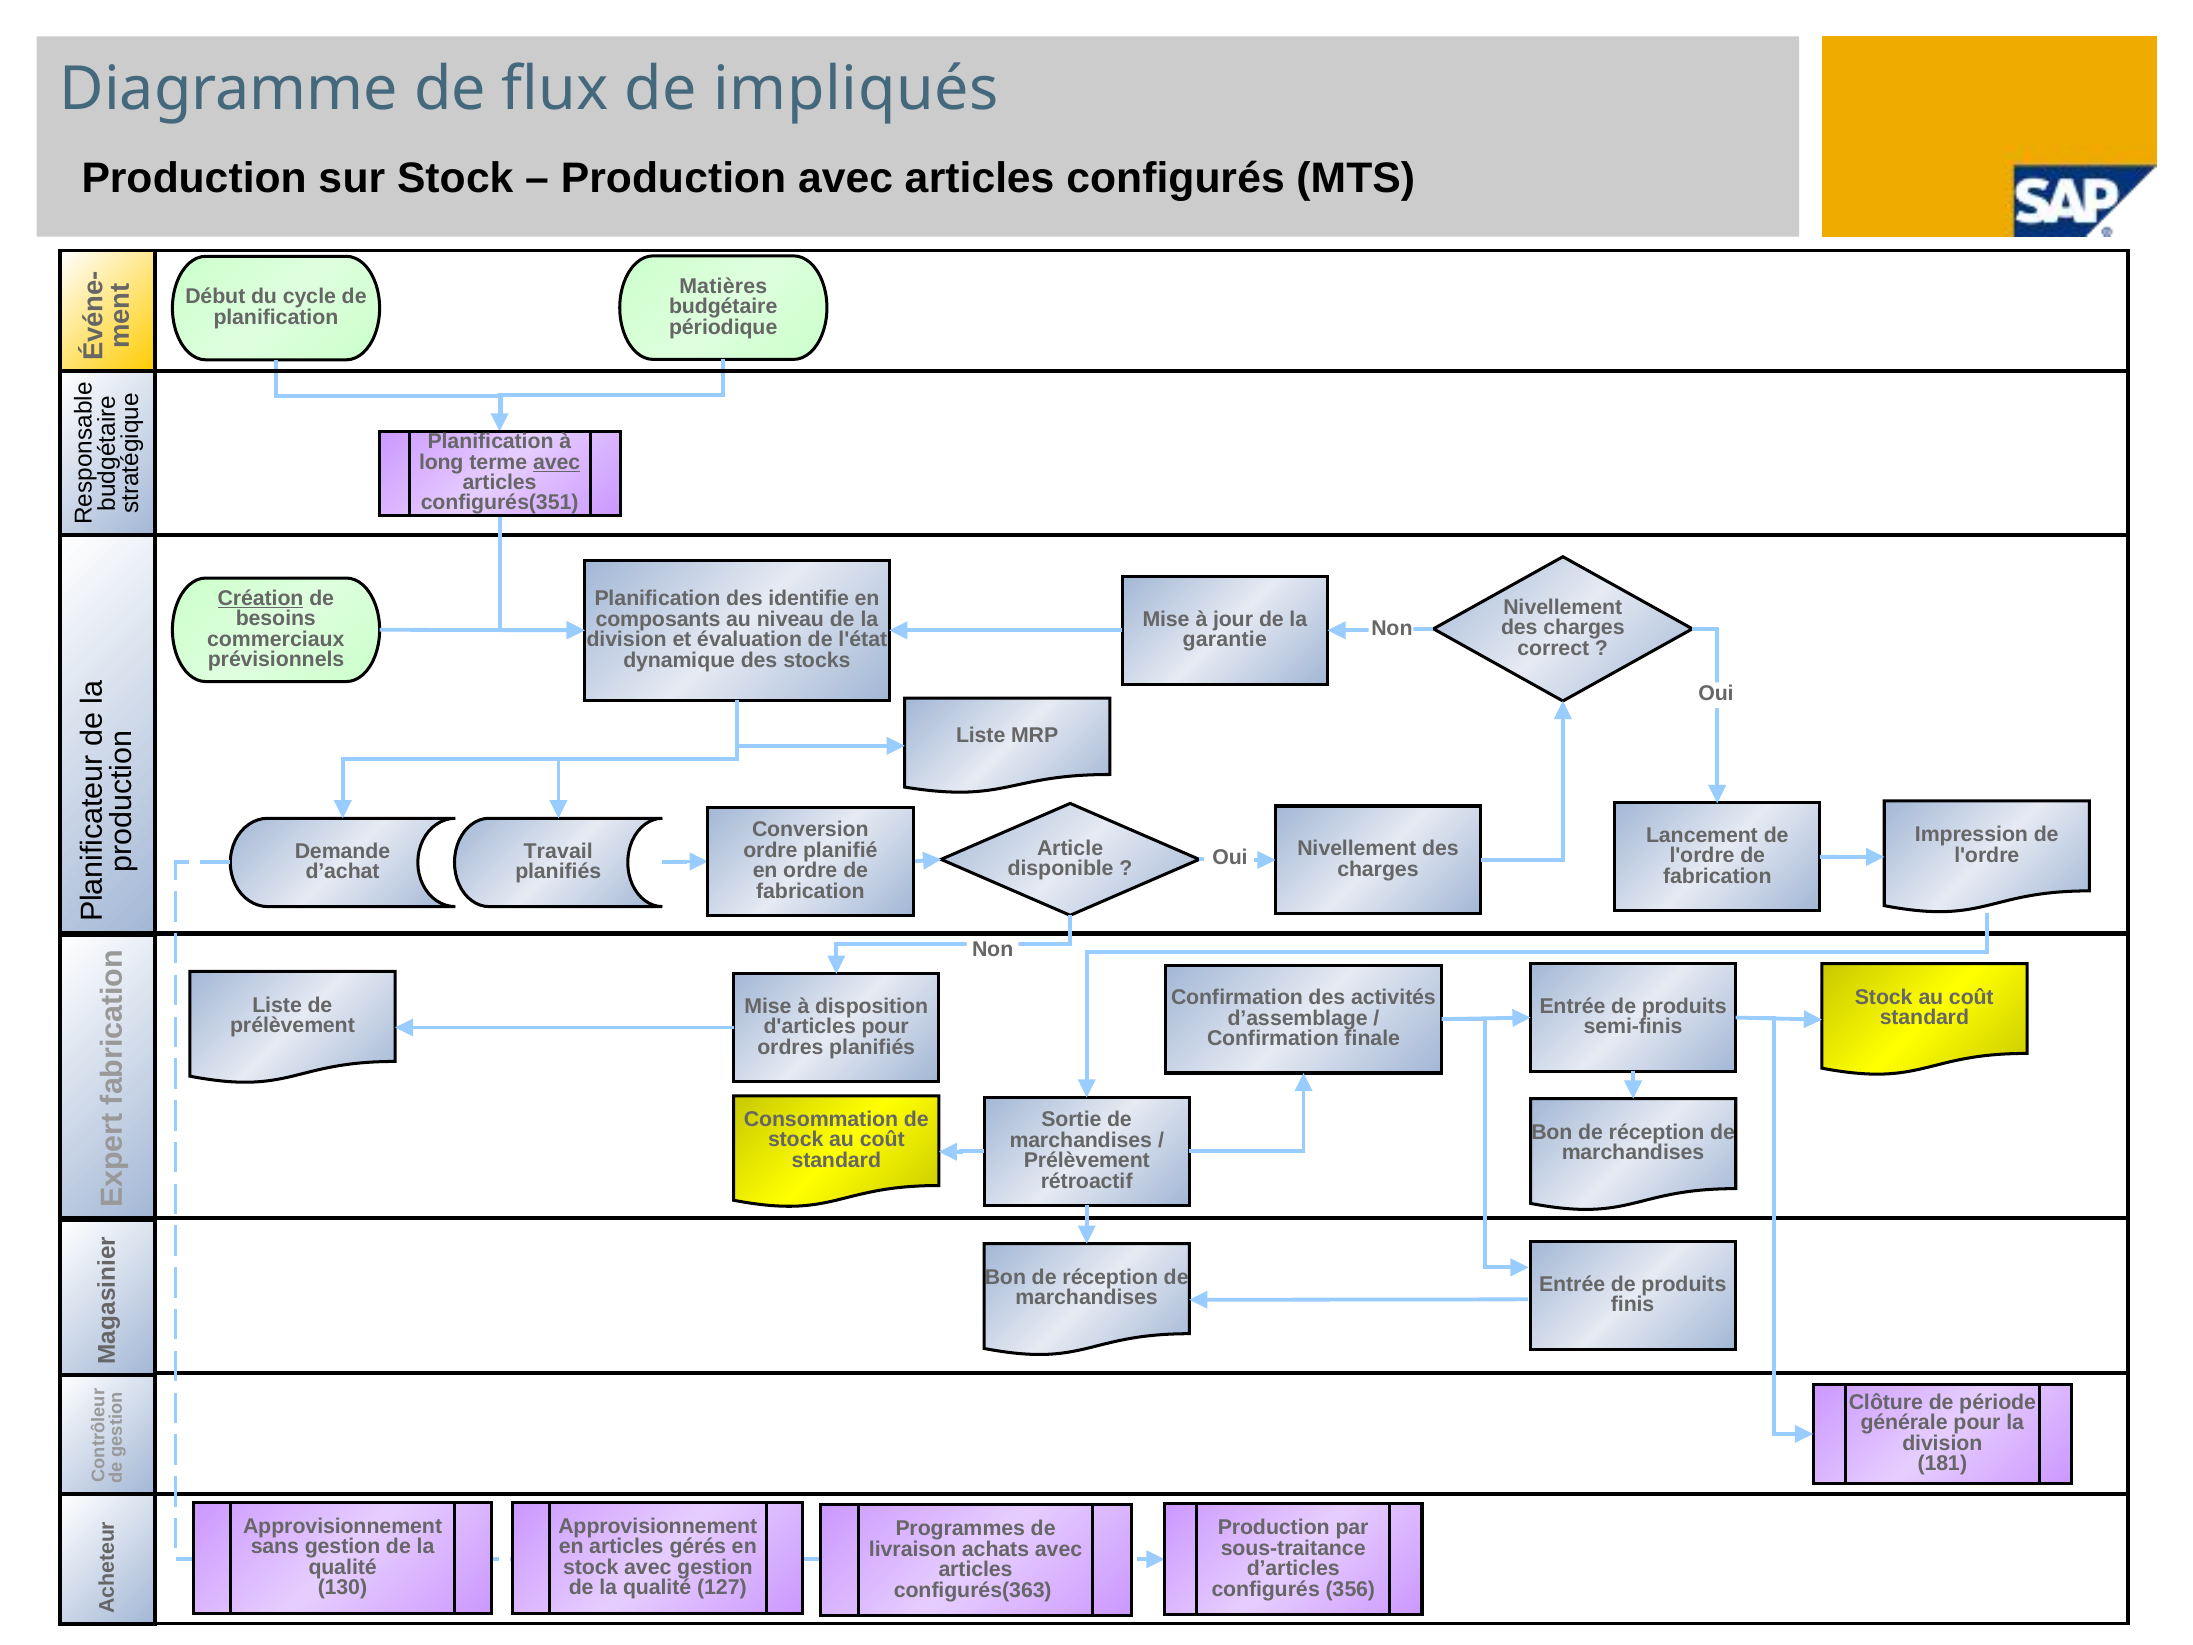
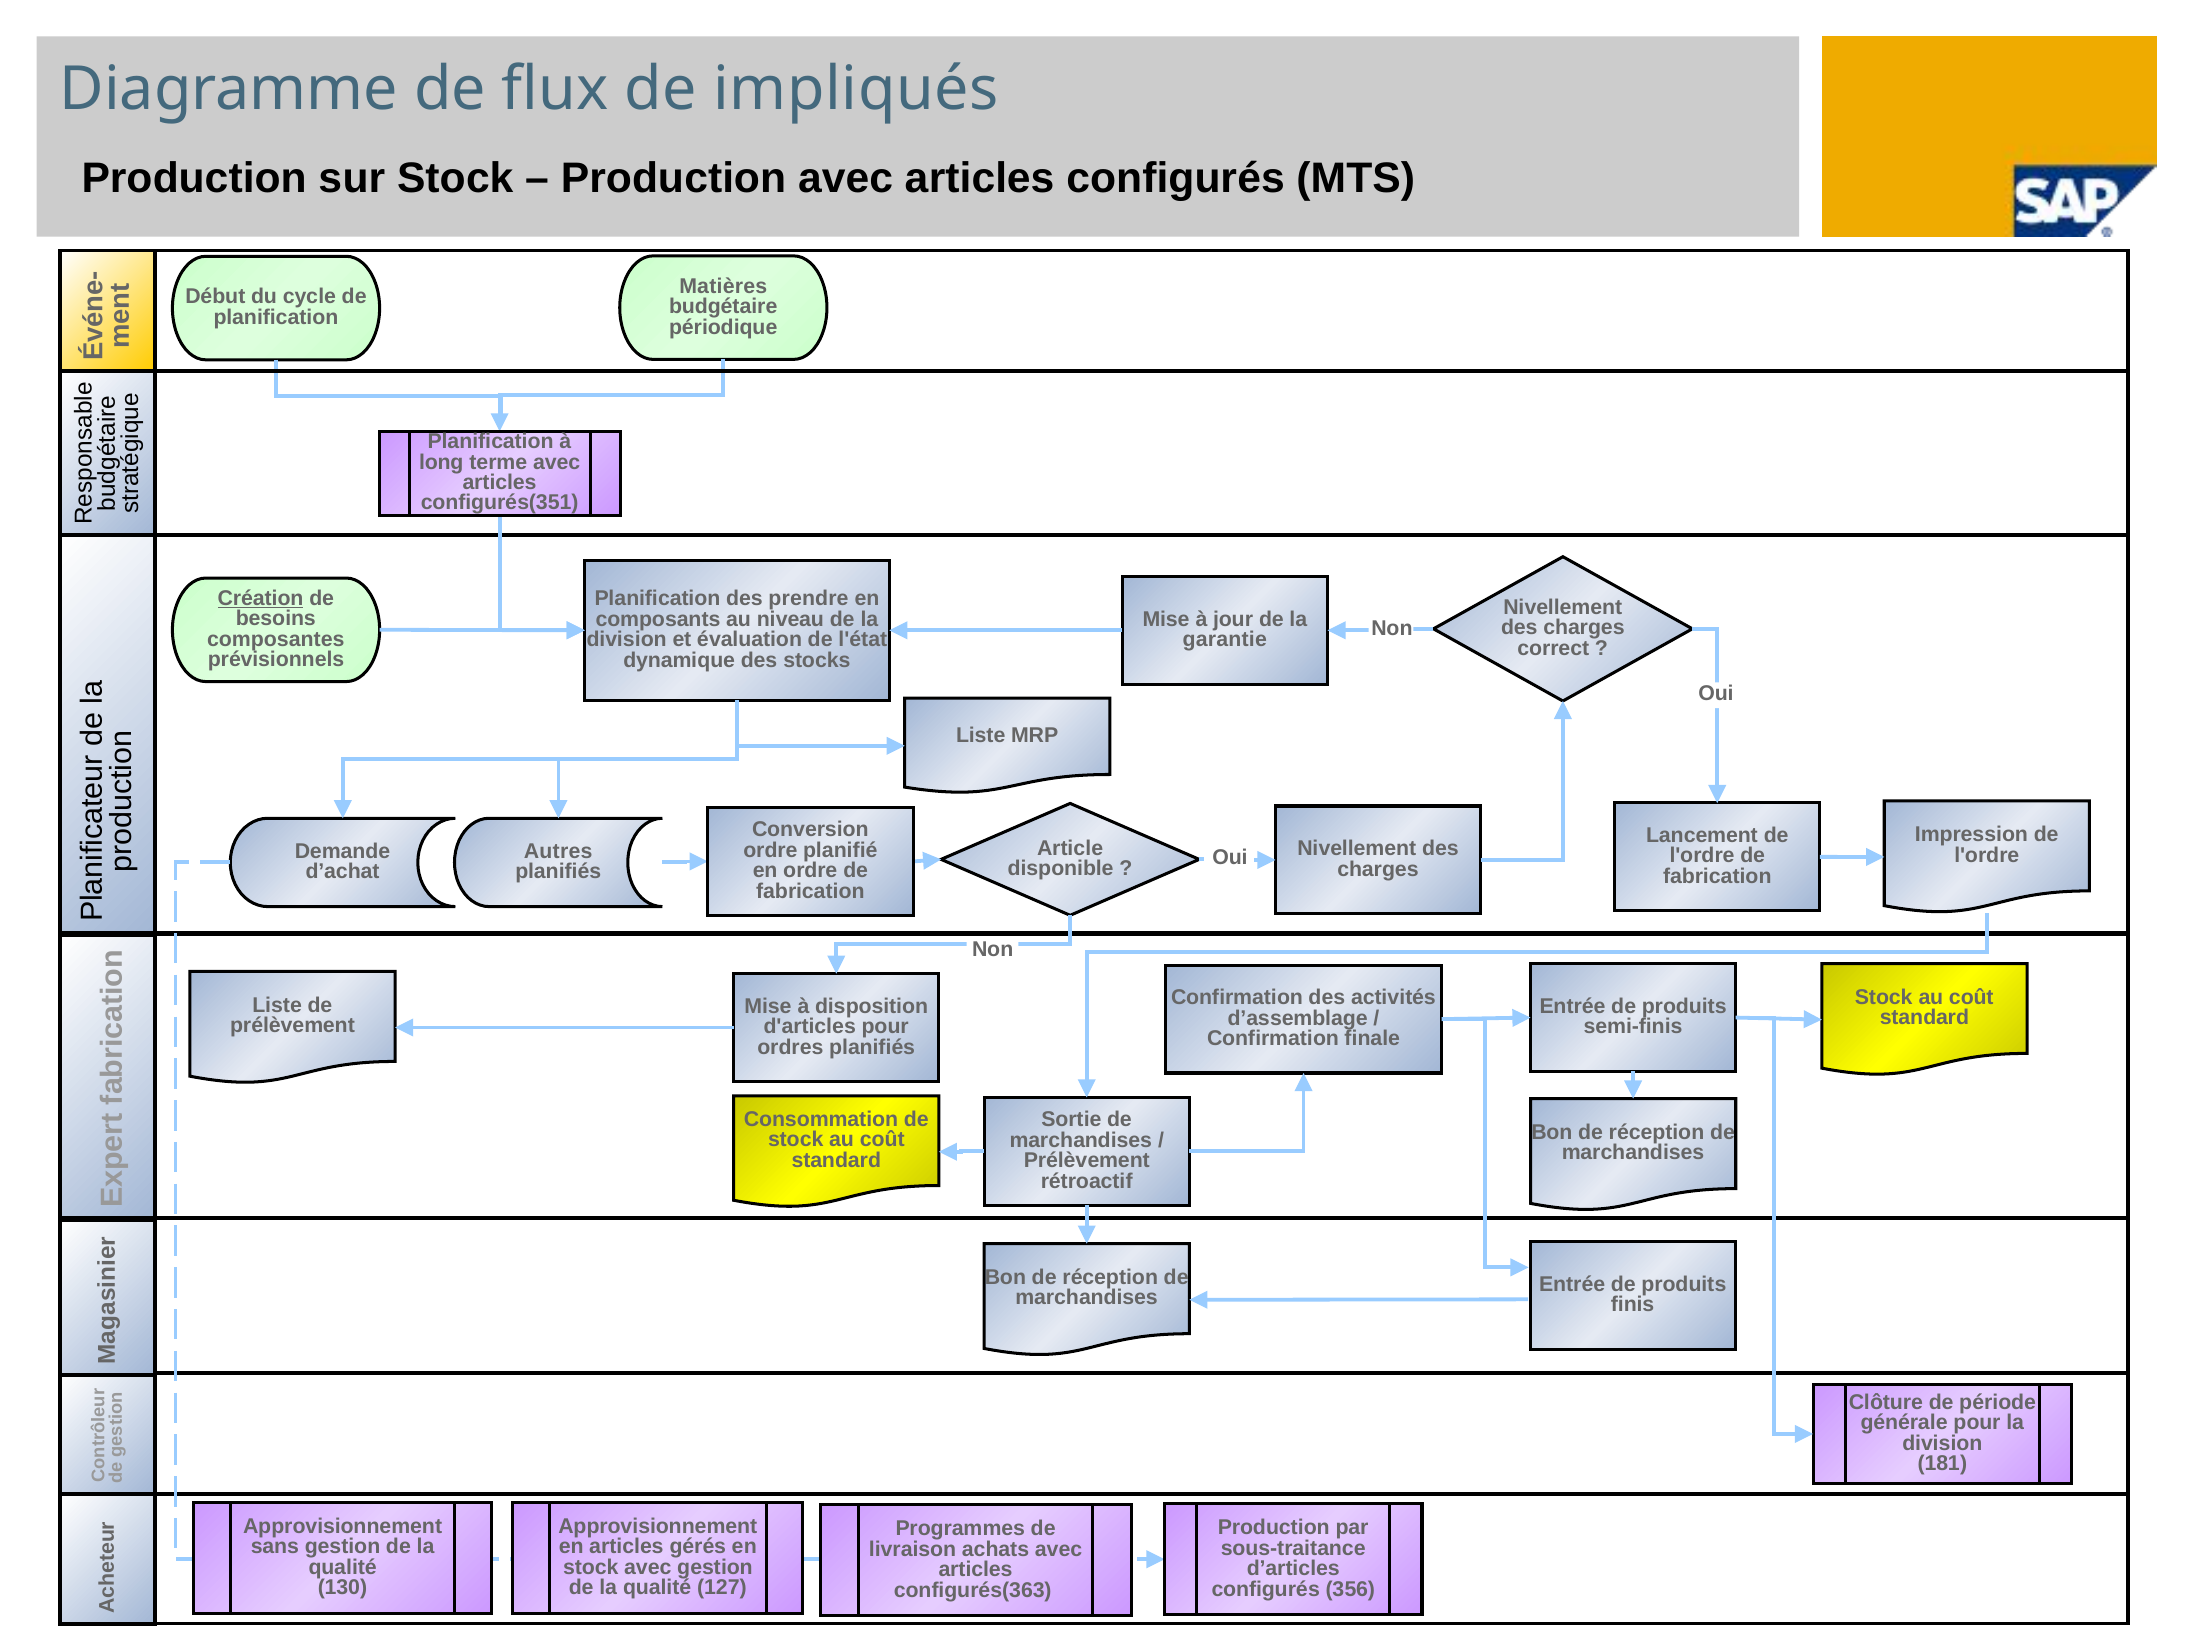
avec underline: present -> none (557, 462)
identifie: identifie -> prendre (809, 599)
commerciaux: commerciaux -> composantes (276, 639)
Travail: Travail -> Autres (558, 851)
